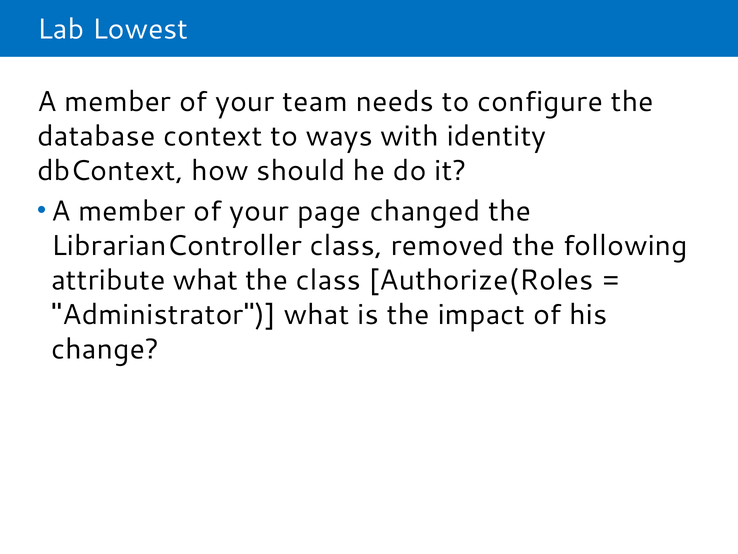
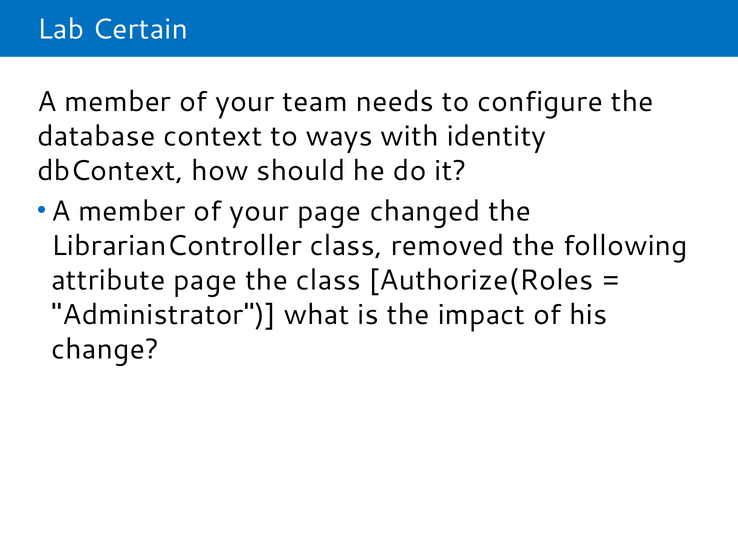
Lowest: Lowest -> Certain (140, 29)
attribute what: what -> page (205, 280)
